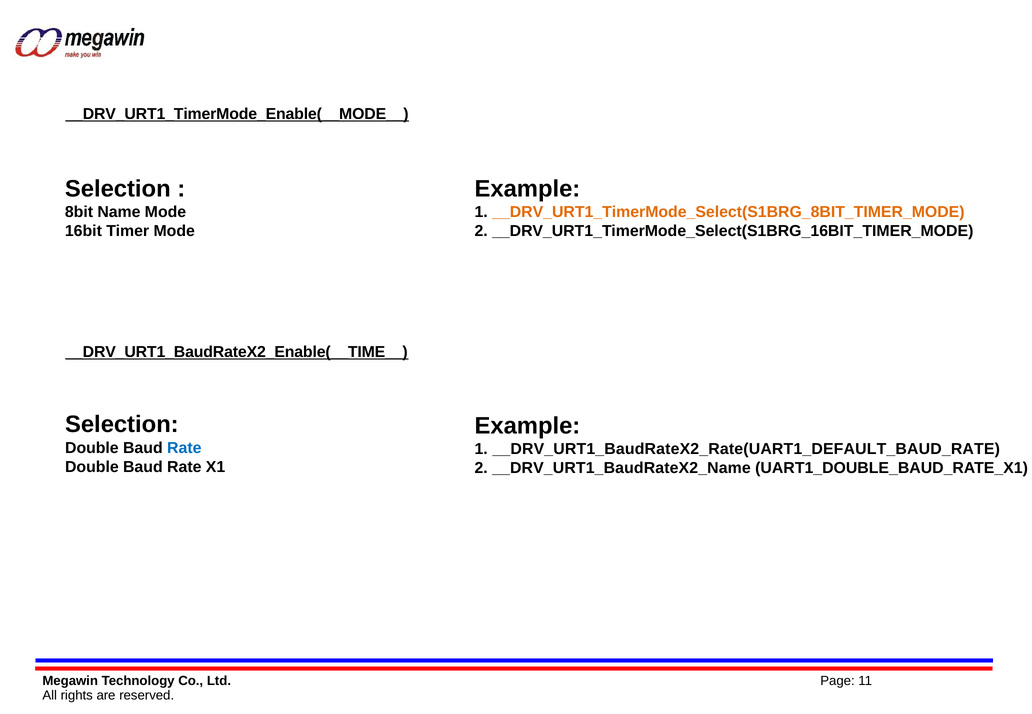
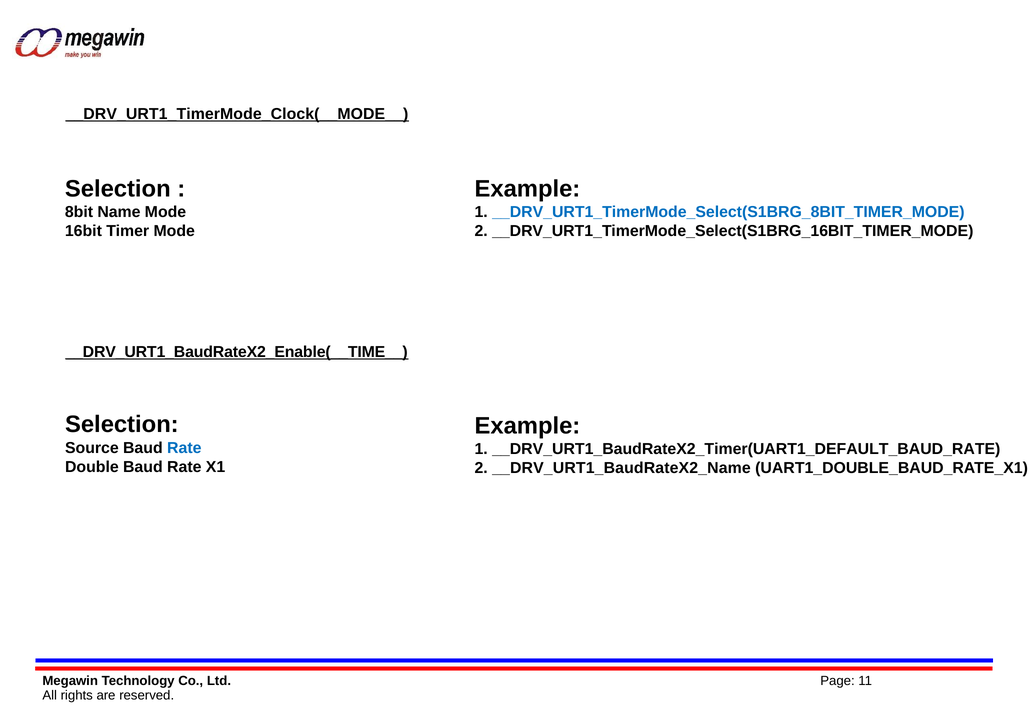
__DRV_URT1_TimerMode_Enable(__MODE__: __DRV_URT1_TimerMode_Enable(__MODE__ -> __DRV_URT1_TimerMode_Clock(__MODE__ (237, 114)
__DRV_URT1_TimerMode_Select(S1BRG_8BIT_TIMER_MODE colour: orange -> blue (728, 212)
Double: Double -> Source (92, 448)
__DRV_URT1_BaudRateX2_Rate(UART1_DEFAULT_BAUD_RATE: __DRV_URT1_BaudRateX2_Rate(UART1_DEFAULT_BAUD_RATE -> __DRV_URT1_BaudRateX2_Timer(UART1_DEFAULT_BAUD_RATE (746, 449)
